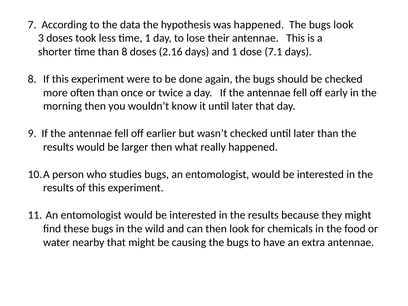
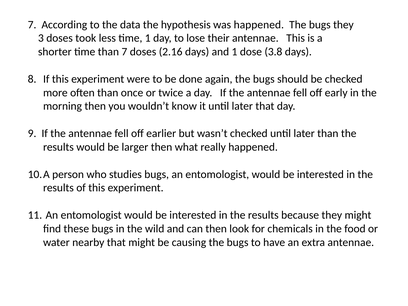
bugs look: look -> they (343, 25)
than 8: 8 -> 7 (124, 52)
7.1: 7.1 -> 3.8 (273, 52)
